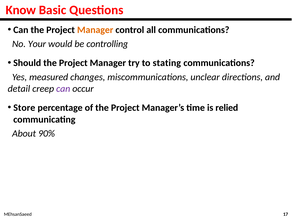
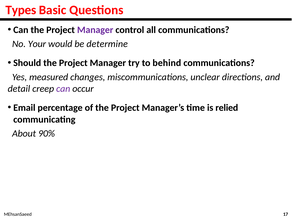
Know: Know -> Types (21, 10)
Manager colour: orange -> purple (95, 30)
controlling: controlling -> determine (107, 44)
stating: stating -> behind (167, 63)
Store: Store -> Email (24, 108)
